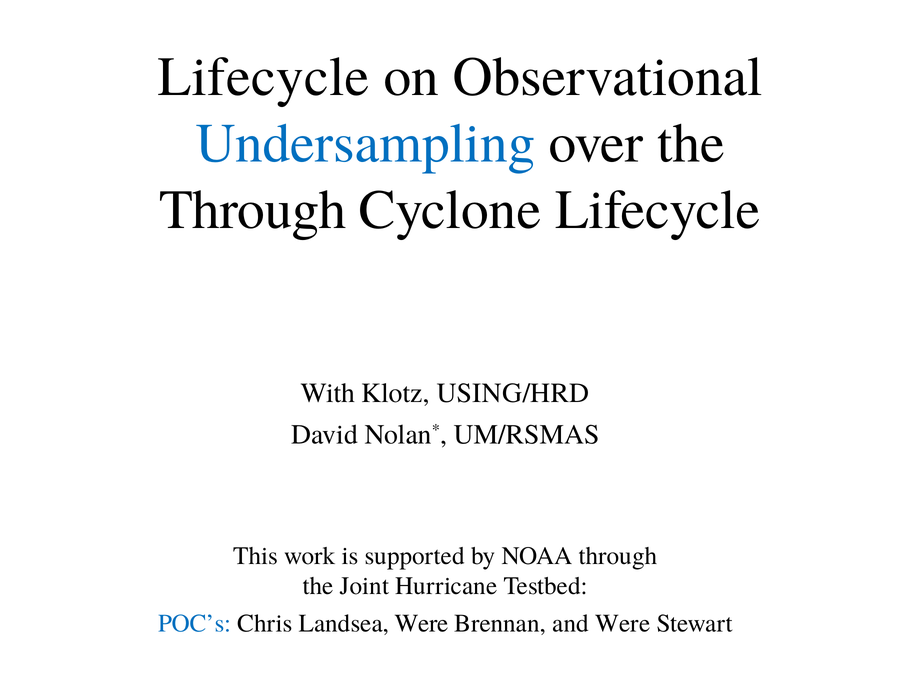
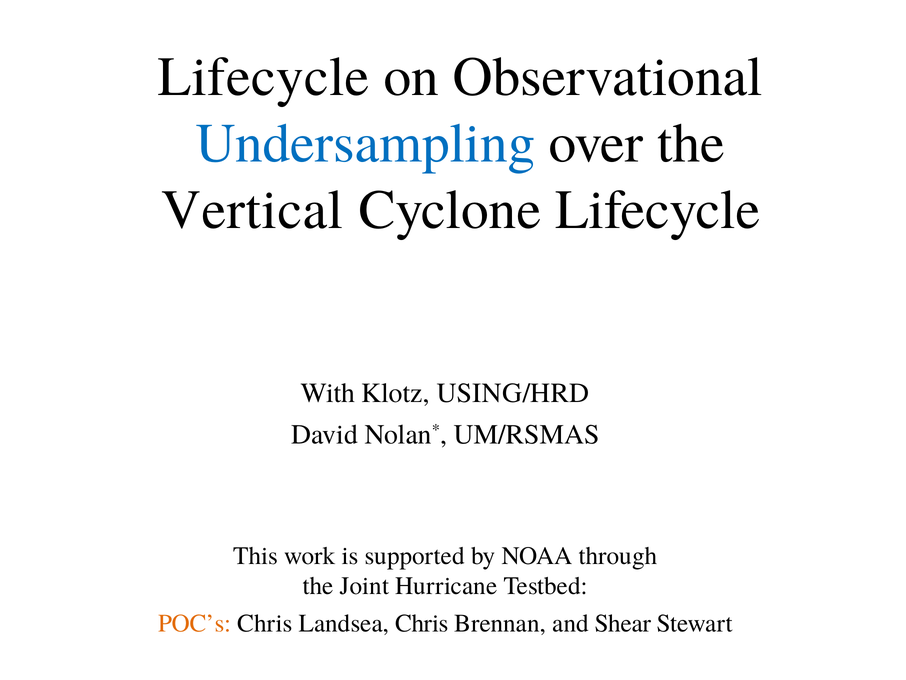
Through: Through -> Vertical (252, 210)
POC’s colour: blue -> orange (195, 623)
Landsea Were: Were -> Chris (422, 623)
and Were: Were -> Shear (623, 623)
